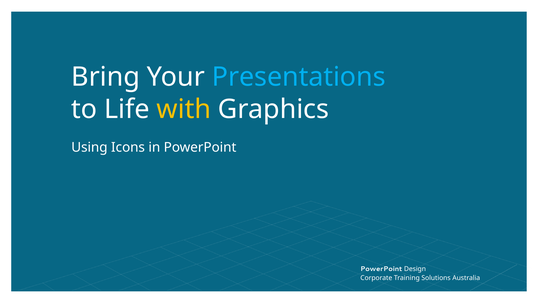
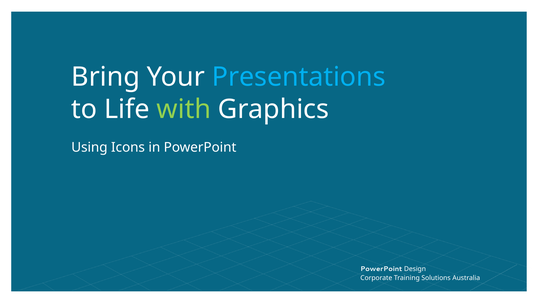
with colour: yellow -> light green (184, 109)
